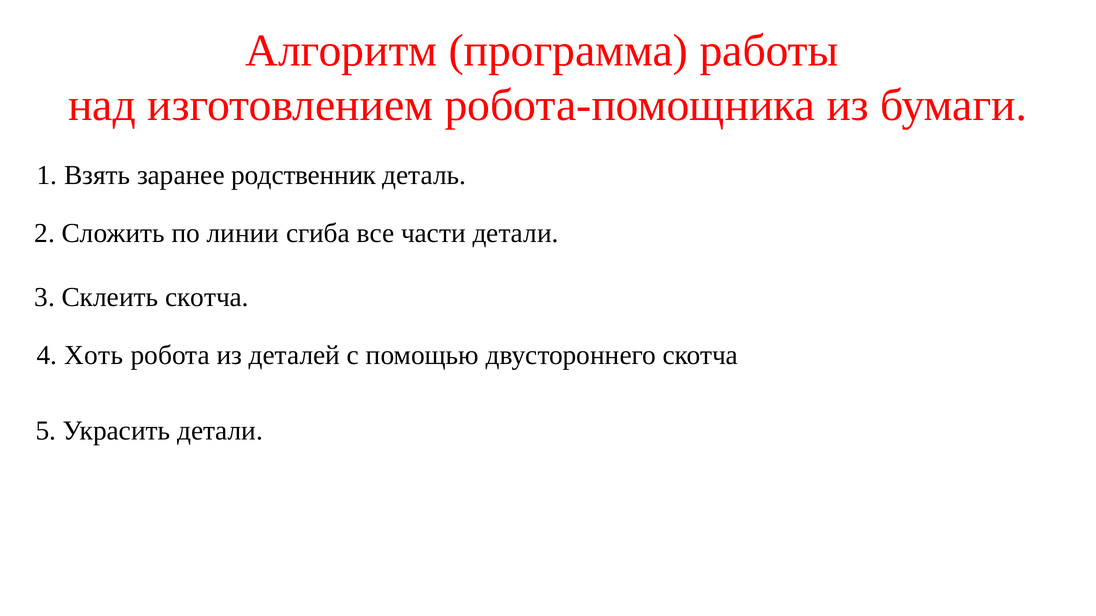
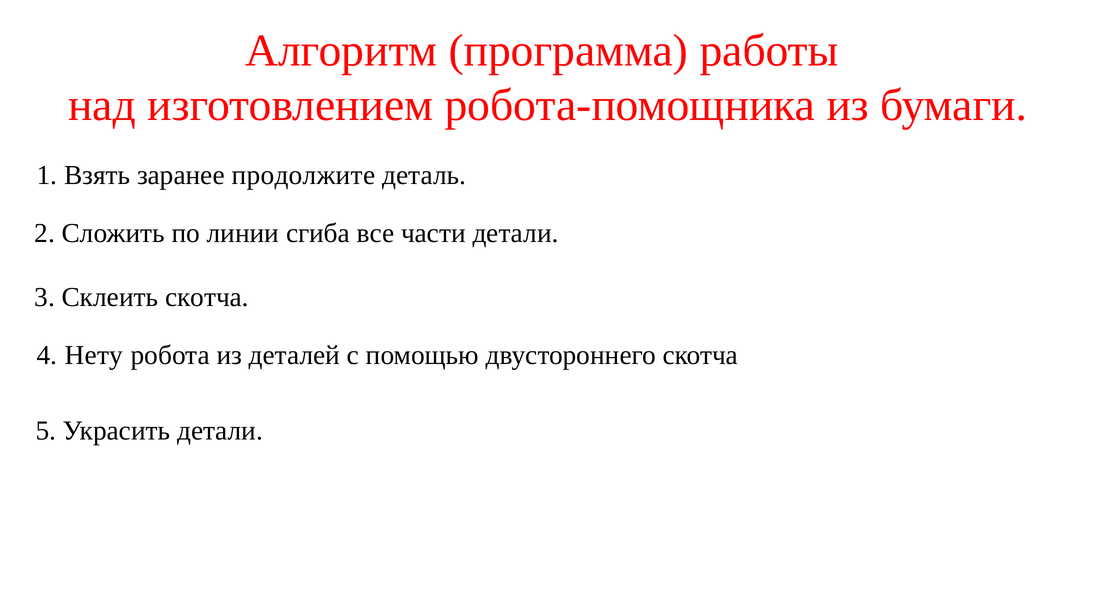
родственник: родственник -> продолжите (303, 175)
Хоть: Хоть -> Нету (94, 356)
